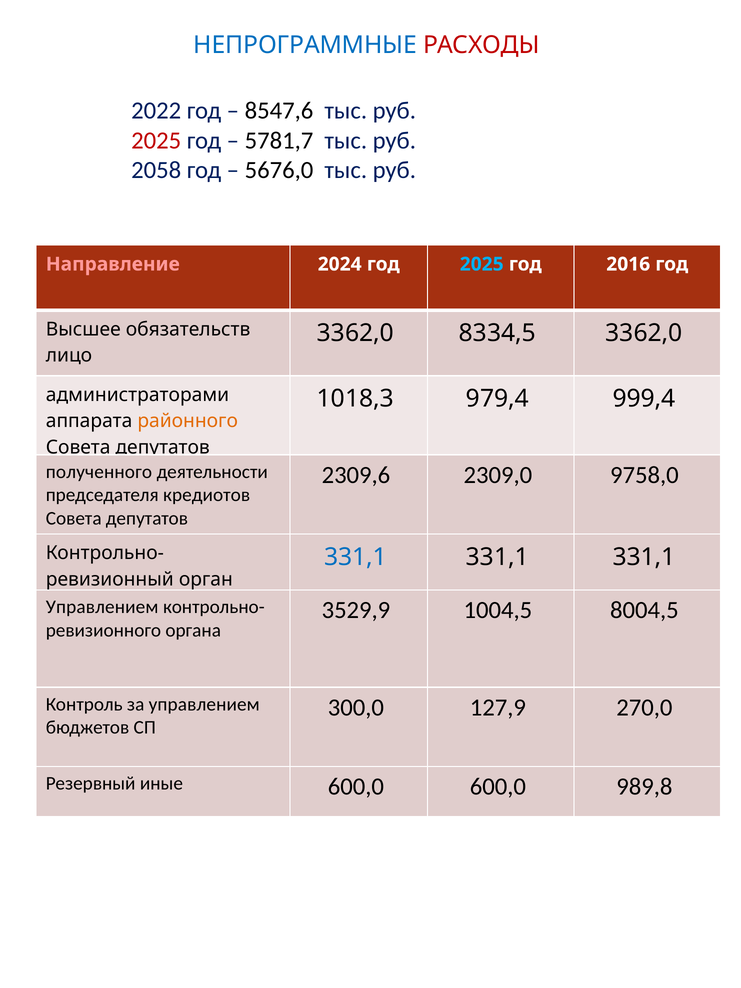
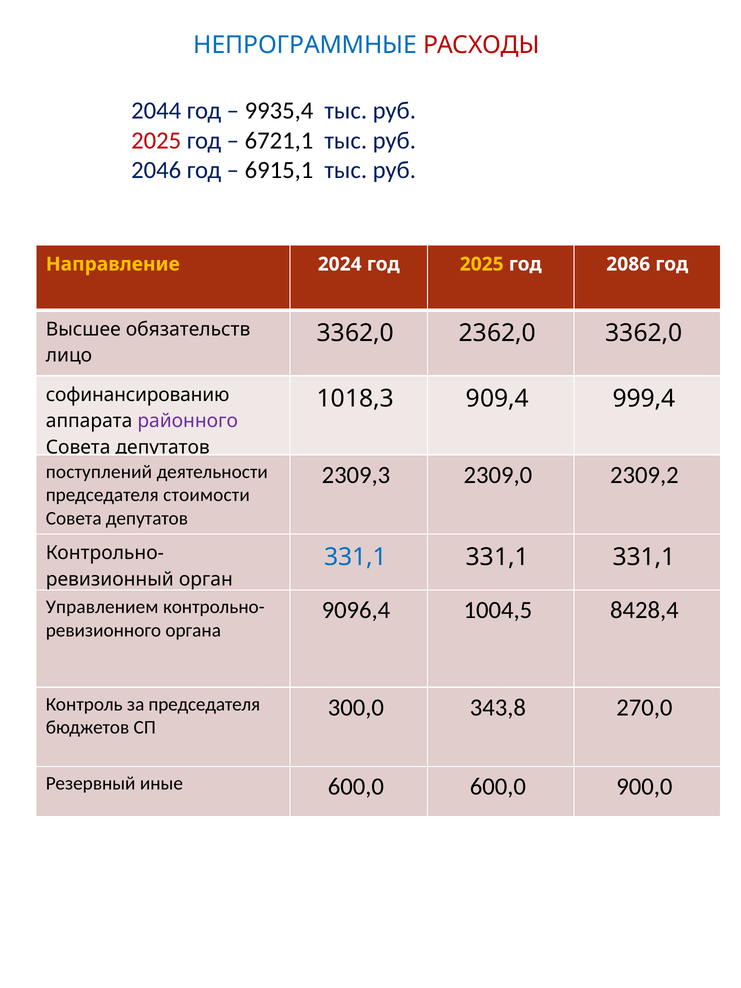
2022: 2022 -> 2044 (156, 111)
8547,6: 8547,6 -> 9935,4 (279, 111)
5781,7: 5781,7 -> 6721,1 (279, 140)
2058: 2058 -> 2046 (156, 170)
5676,0: 5676,0 -> 6915,1 (279, 170)
Направление colour: pink -> yellow (113, 264)
2025 colour: light blue -> yellow (482, 264)
2016: 2016 -> 2086 (628, 264)
8334,5: 8334,5 -> 2362,0 (497, 333)
администраторами: администраторами -> софинансированию (138, 395)
979,4: 979,4 -> 909,4 (497, 399)
районного colour: orange -> purple (188, 421)
полученного: полученного -> поступлений (99, 472)
2309,6: 2309,6 -> 2309,3 (356, 475)
9758,0: 9758,0 -> 2309,2 (644, 475)
кредиотов: кредиотов -> стоимости (207, 495)
3529,9: 3529,9 -> 9096,4 (356, 610)
8004,5: 8004,5 -> 8428,4 (644, 610)
за управлением: управлением -> председателя (204, 704)
127,9: 127,9 -> 343,8 (498, 708)
989,8: 989,8 -> 900,0 (644, 787)
